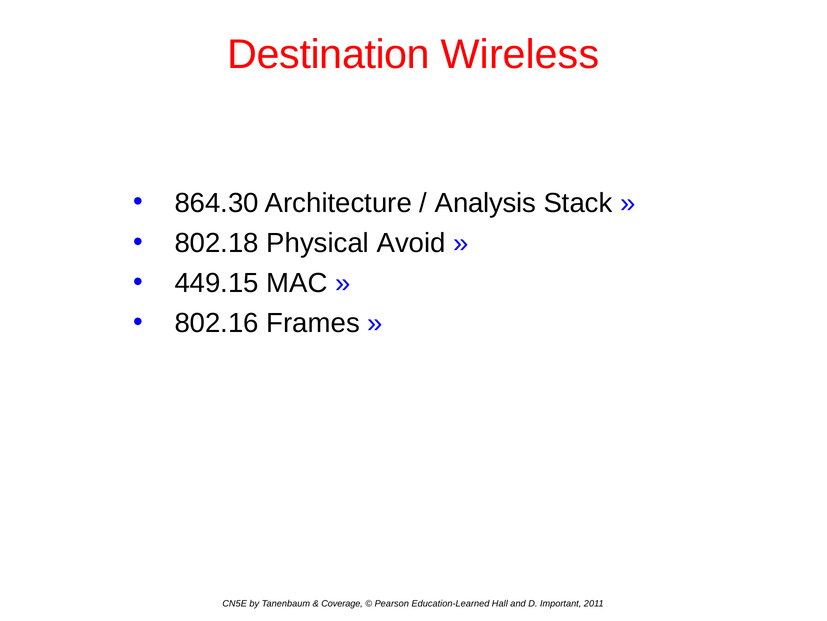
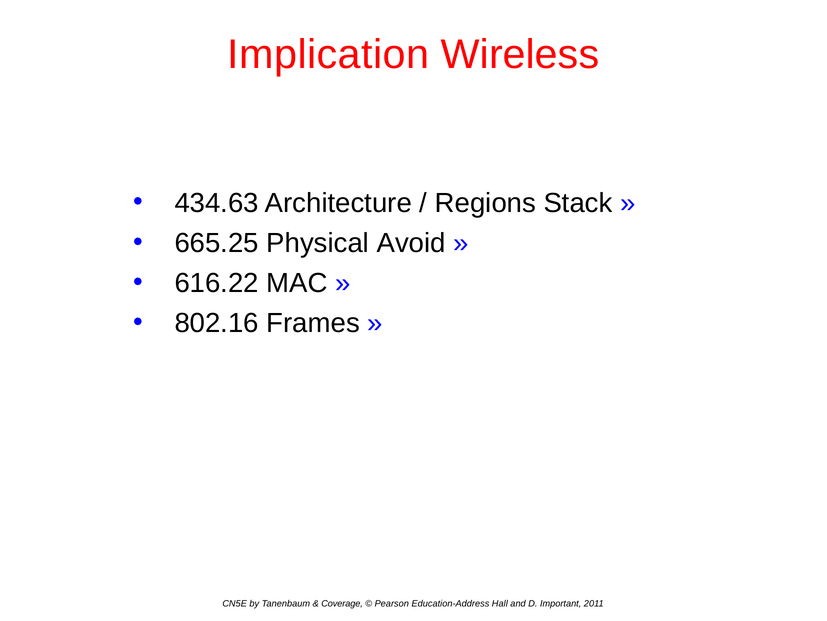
Destination: Destination -> Implication (328, 55)
864.30: 864.30 -> 434.63 (217, 203)
Analysis: Analysis -> Regions (485, 203)
802.18: 802.18 -> 665.25 (217, 243)
449.15: 449.15 -> 616.22 (217, 283)
Education-Learned: Education-Learned -> Education-Address (450, 603)
